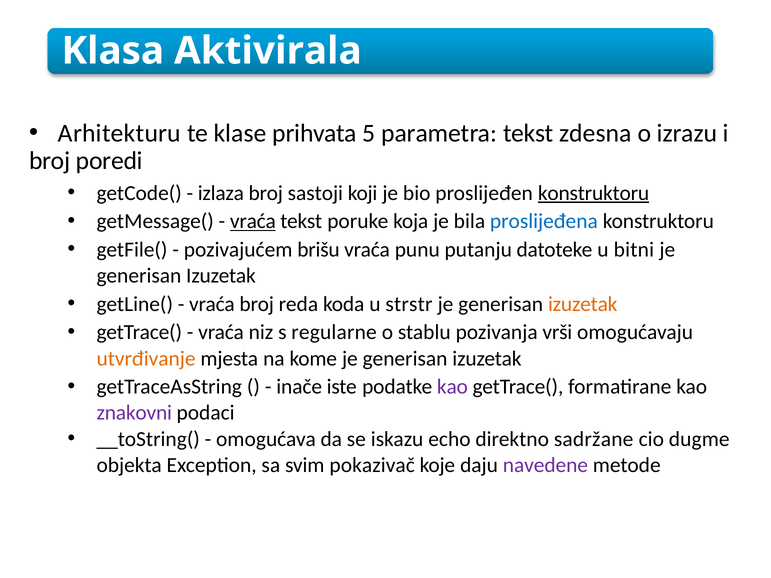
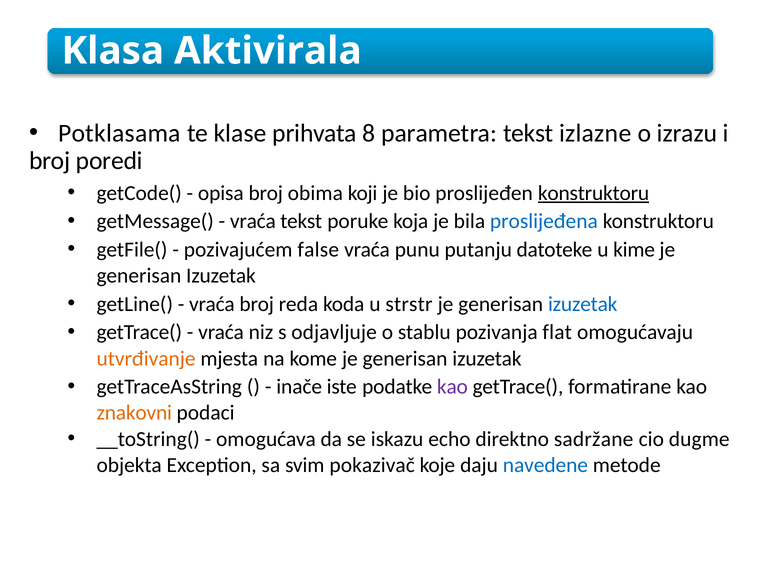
Arhitekturu: Arhitekturu -> Potklasama (119, 133)
5: 5 -> 8 (369, 133)
zdesna: zdesna -> izlazne (595, 133)
izlaza: izlaza -> opisa (221, 193)
sastoji: sastoji -> obima (315, 193)
vraća underline: present -> none (253, 221)
brišu: brišu -> false (318, 250)
bitni: bitni -> kime (634, 250)
izuzetak colour: orange -> blue (583, 304)
regularne: regularne -> odjavljuje (334, 332)
vrši: vrši -> flat (557, 332)
znakovni colour: purple -> orange (134, 413)
navedene colour: purple -> blue (545, 465)
